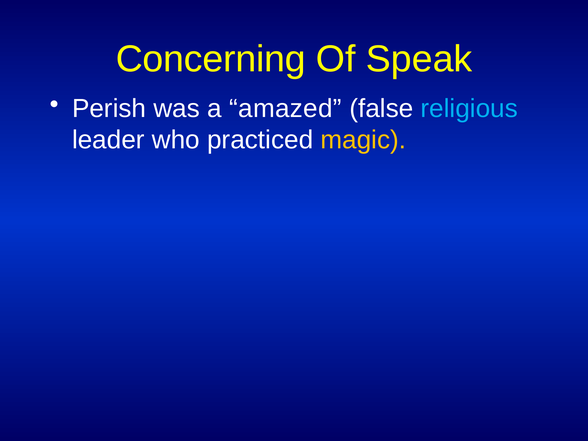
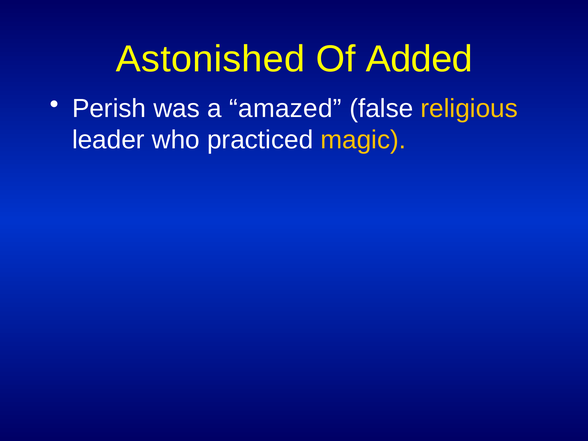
Concerning: Concerning -> Astonished (210, 59)
Speak: Speak -> Added (419, 59)
religious colour: light blue -> yellow (469, 109)
